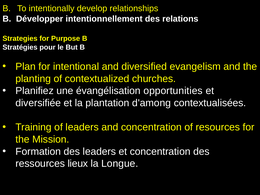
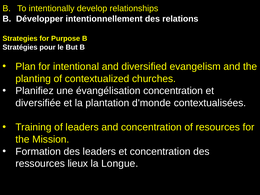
évangélisation opportunities: opportunities -> concentration (173, 91)
d'among: d'among -> d'monde (152, 103)
